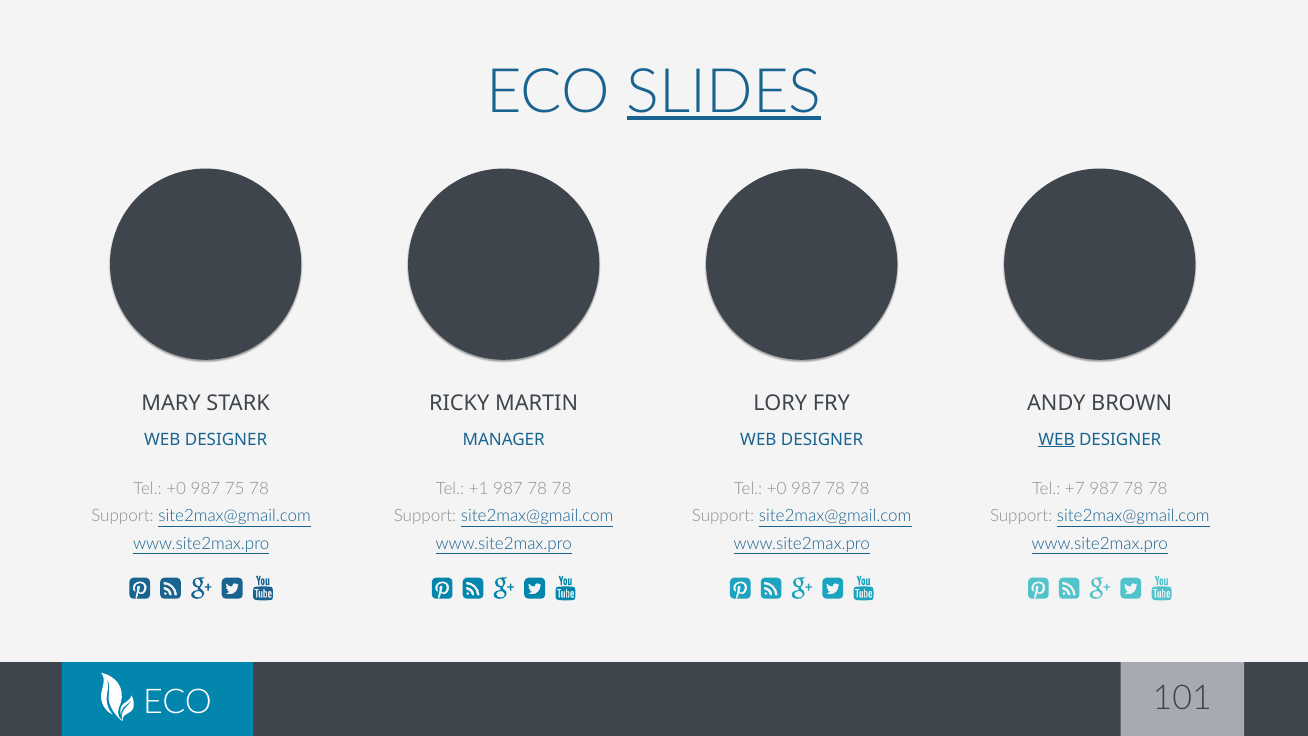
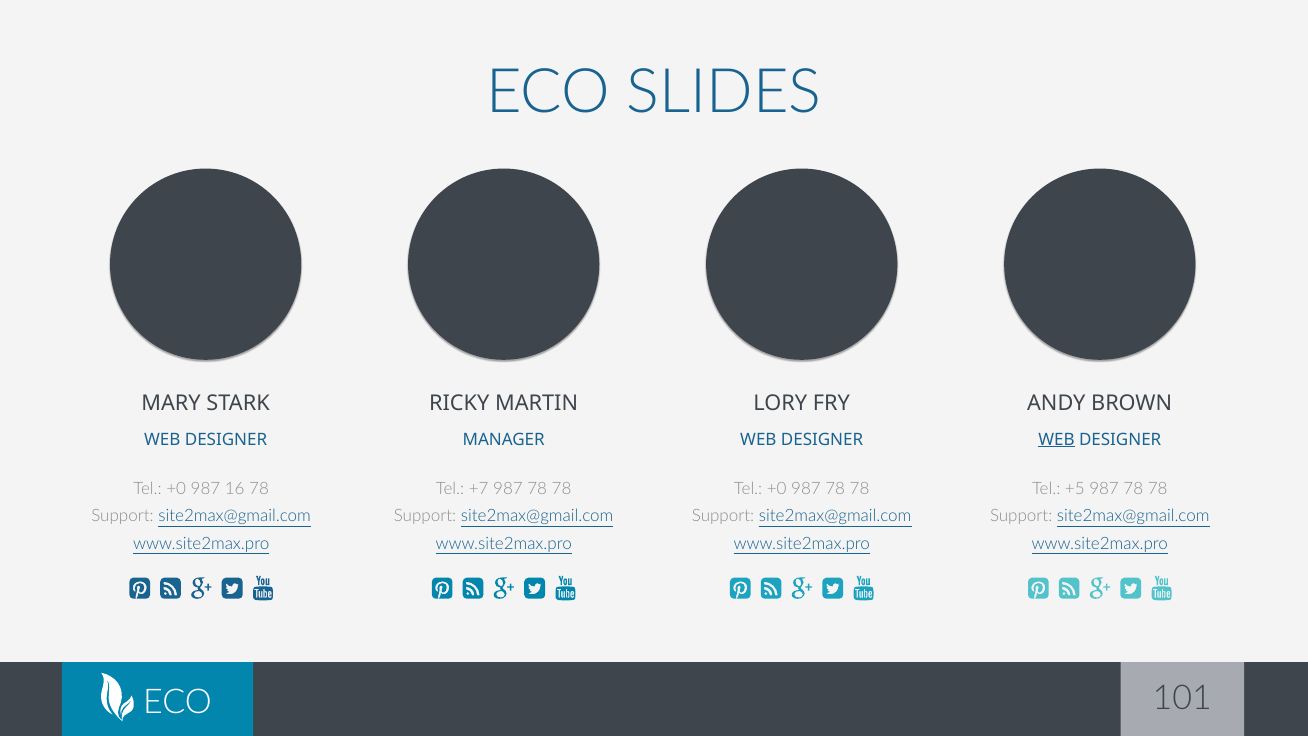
SLIDES underline: present -> none (724, 92)
75: 75 -> 16 (235, 489)
+1: +1 -> +7 (479, 489)
+7: +7 -> +5 (1075, 489)
